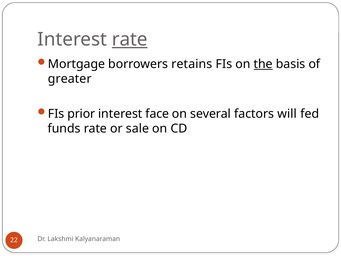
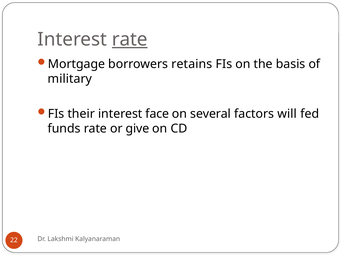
the underline: present -> none (263, 64)
greater: greater -> military (70, 79)
prior: prior -> their (81, 114)
sale: sale -> give (138, 128)
